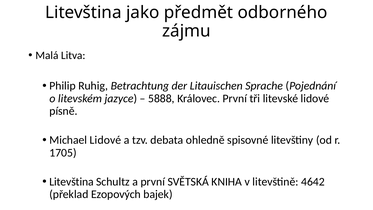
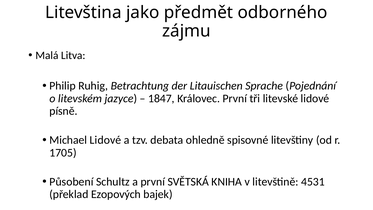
5888: 5888 -> 1847 (161, 98)
Litevština: Litevština -> Působení (71, 182)
4642: 4642 -> 4531 (313, 182)
